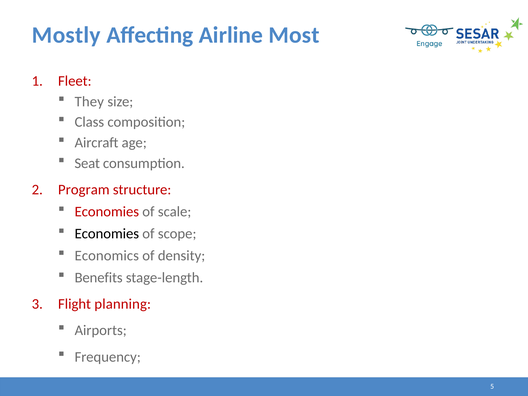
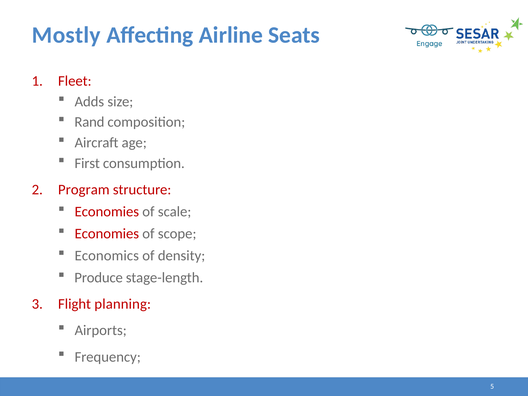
Most: Most -> Seats (294, 35)
They: They -> Adds (89, 102)
Class: Class -> Rand (89, 122)
Seat: Seat -> First (87, 163)
Economies colour: black -> red (107, 234)
Benefits: Benefits -> Produce (99, 278)
